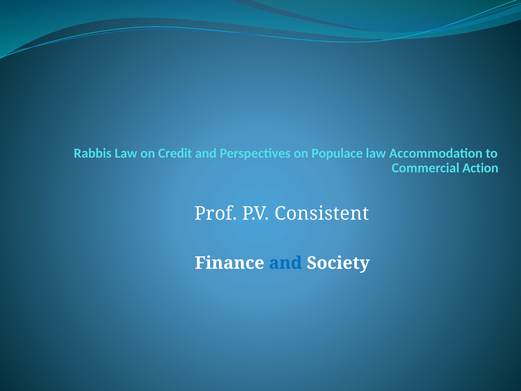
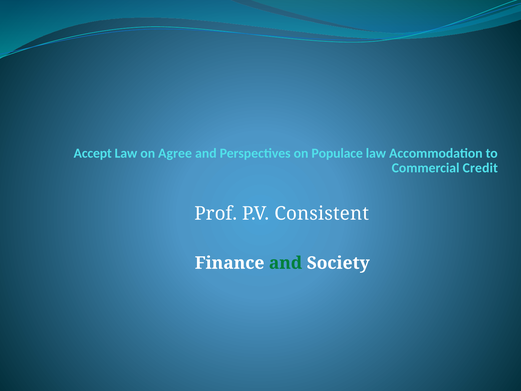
Rabbis: Rabbis -> Accept (93, 153)
Credit: Credit -> Agree (175, 153)
Action: Action -> Credit (480, 168)
and colour: blue -> green (286, 263)
